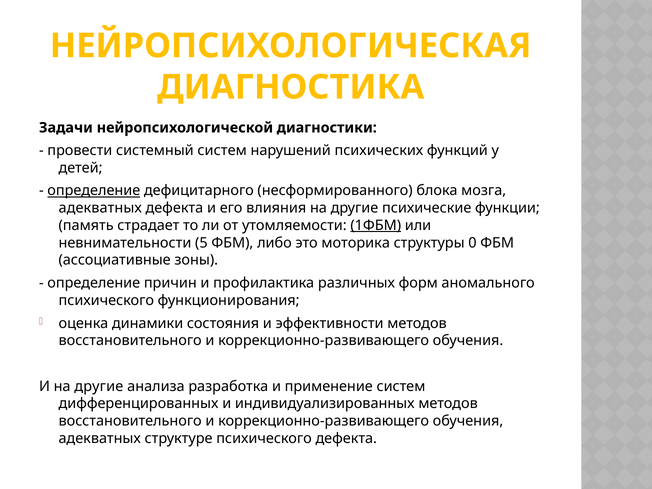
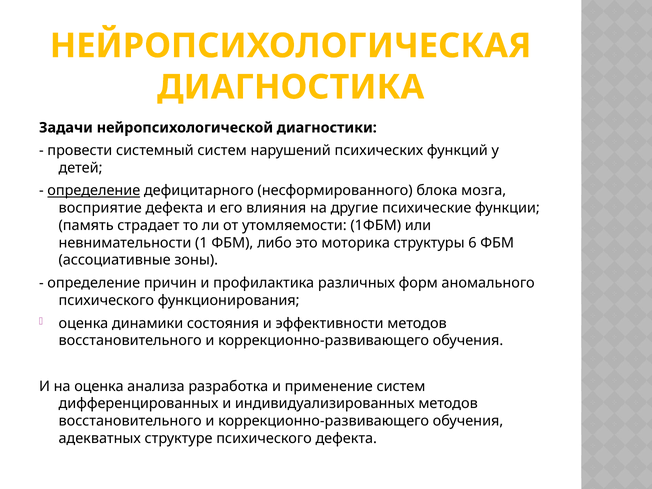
адекватных: адекватных -> восприятие (100, 208)
1ФБМ underline: present -> none (376, 225)
5: 5 -> 1 (201, 243)
0: 0 -> 6 (472, 243)
И на другие: другие -> оценка (99, 386)
